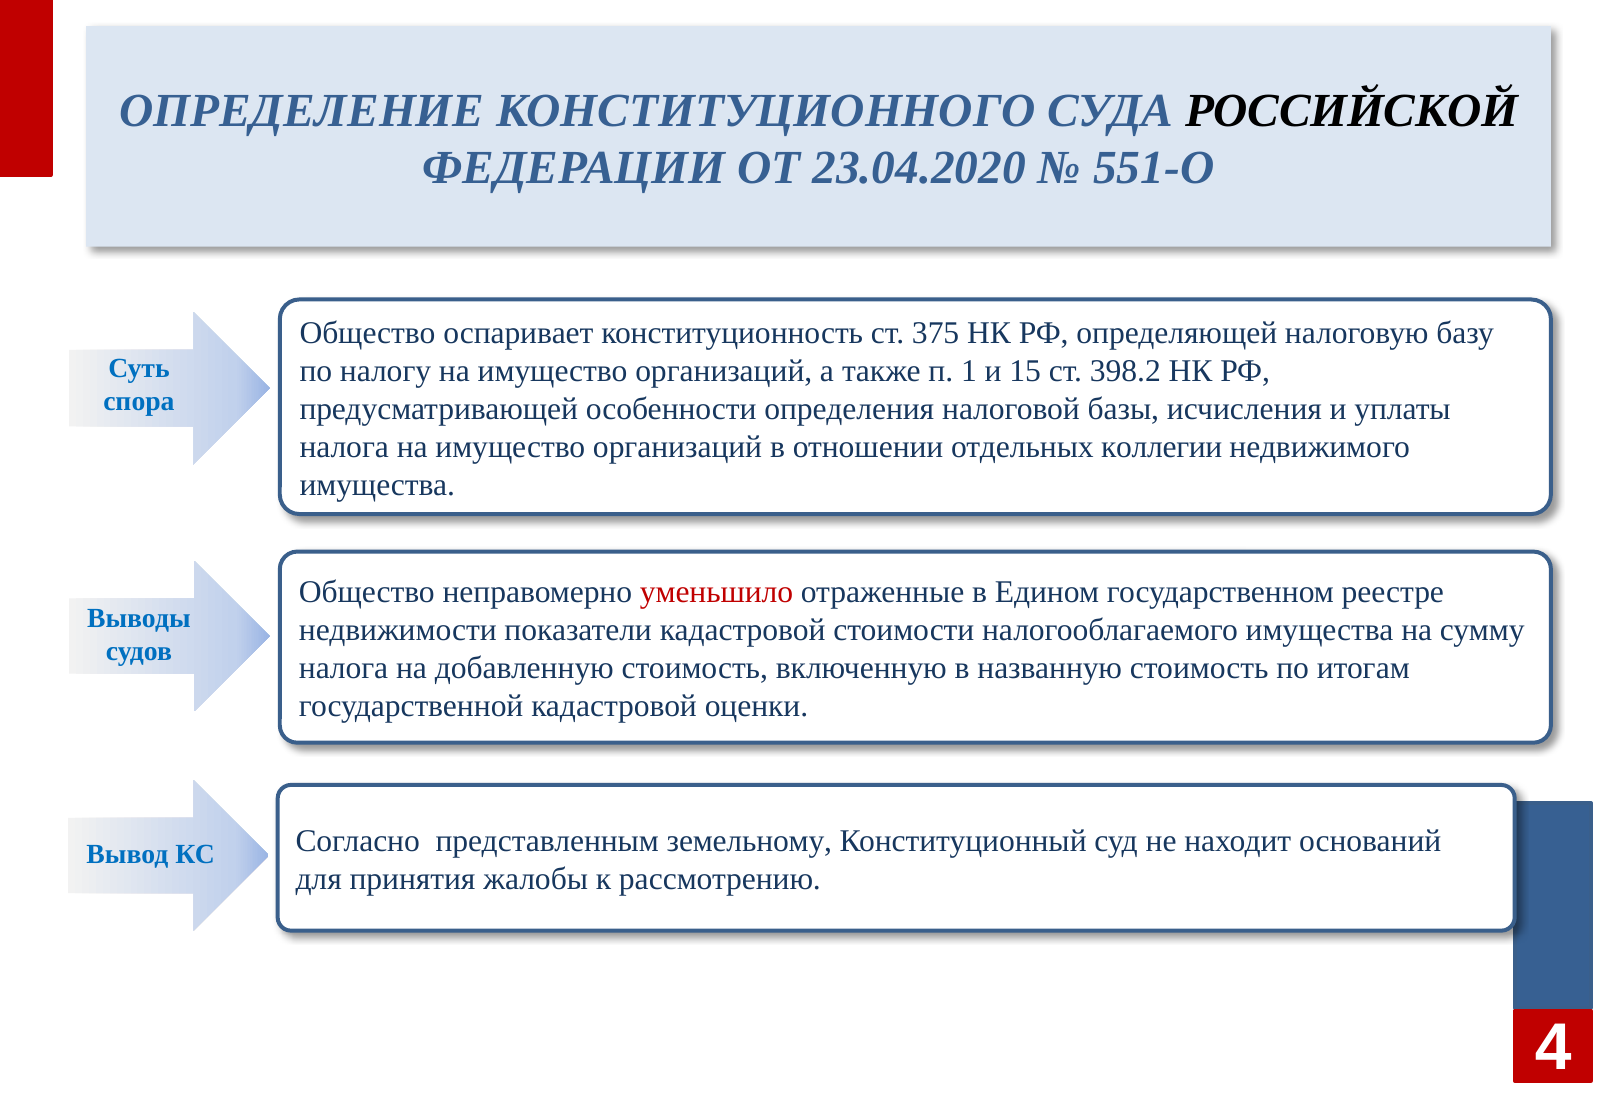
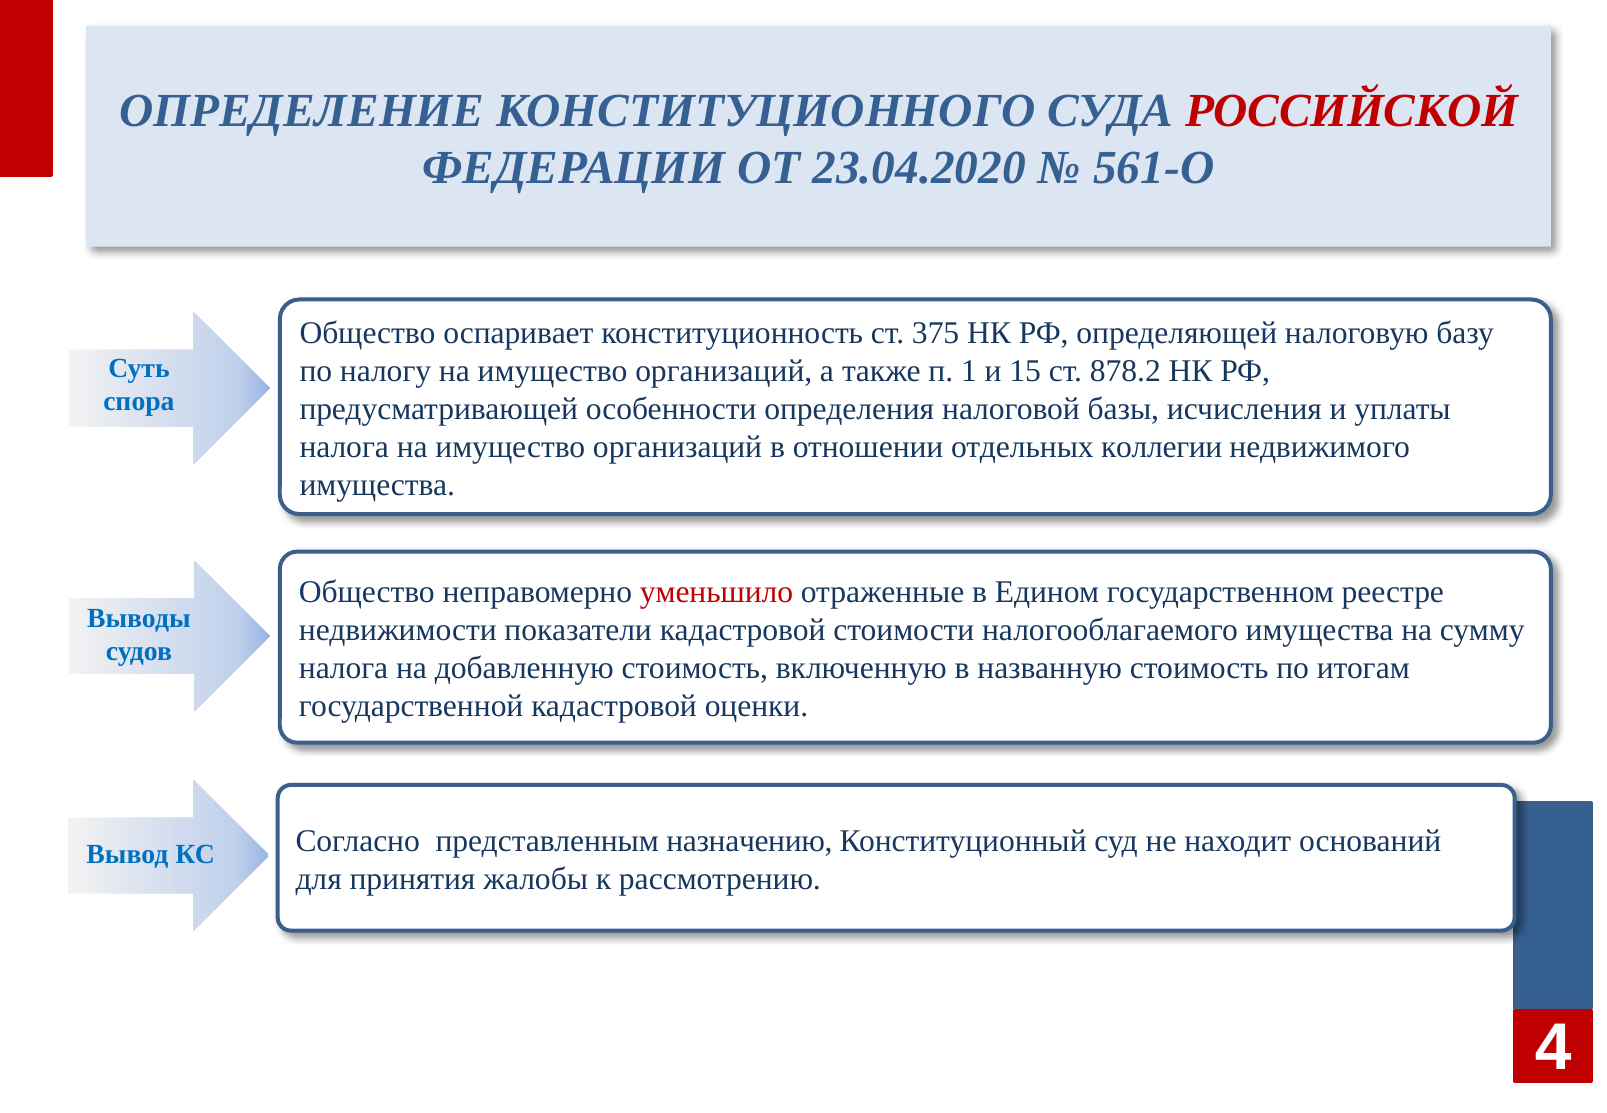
РОССИЙСКОЙ colour: black -> red (1352, 111)
551-О: 551-О -> 561-О (1154, 168)
398.2: 398.2 -> 878.2 (1125, 371)
земельному: земельному -> назначению (749, 841)
